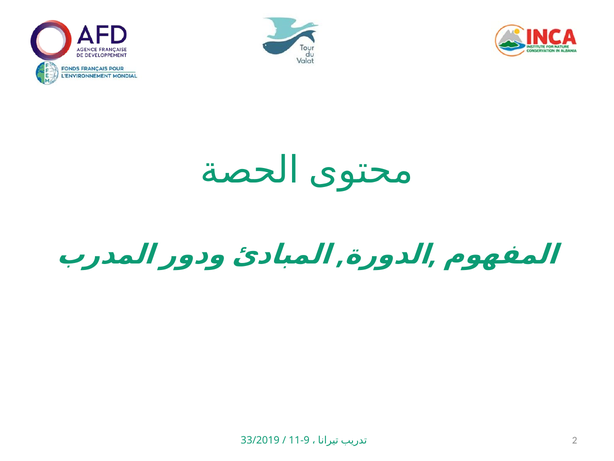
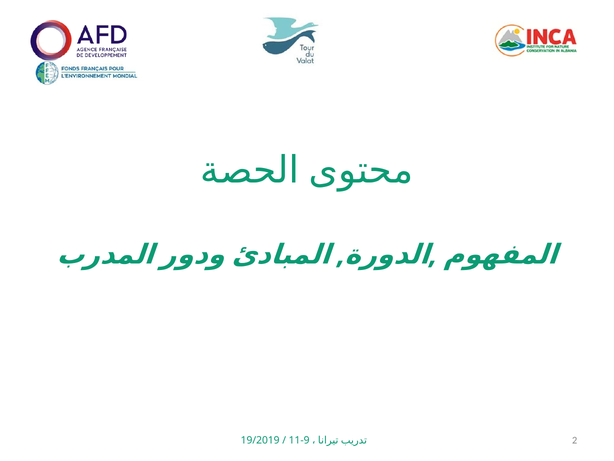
33/2019: 33/2019 -> 19/2019 (260, 440)
